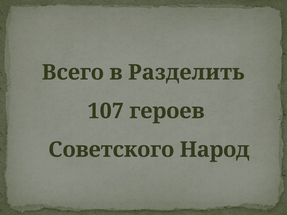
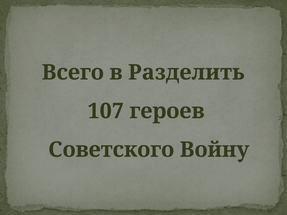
Народ: Народ -> Войну (215, 150)
